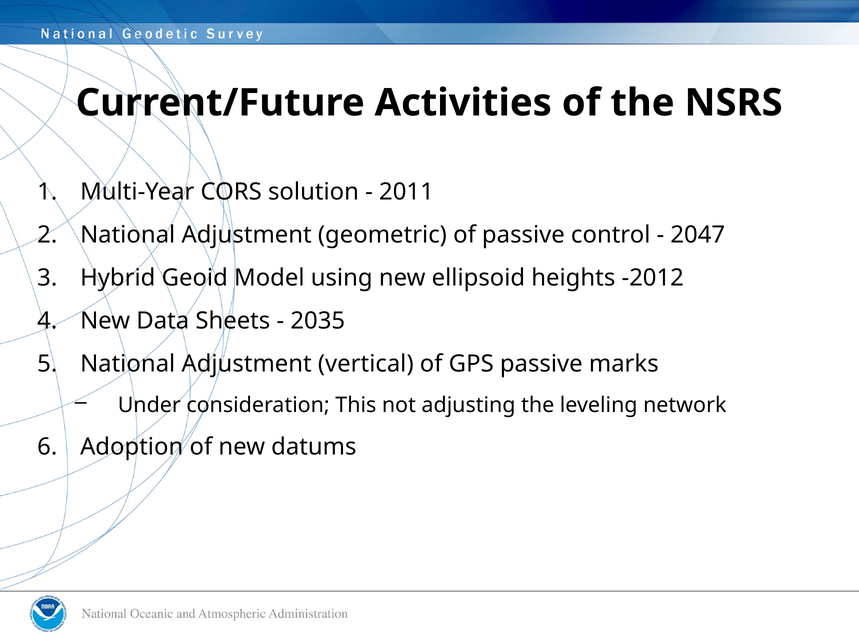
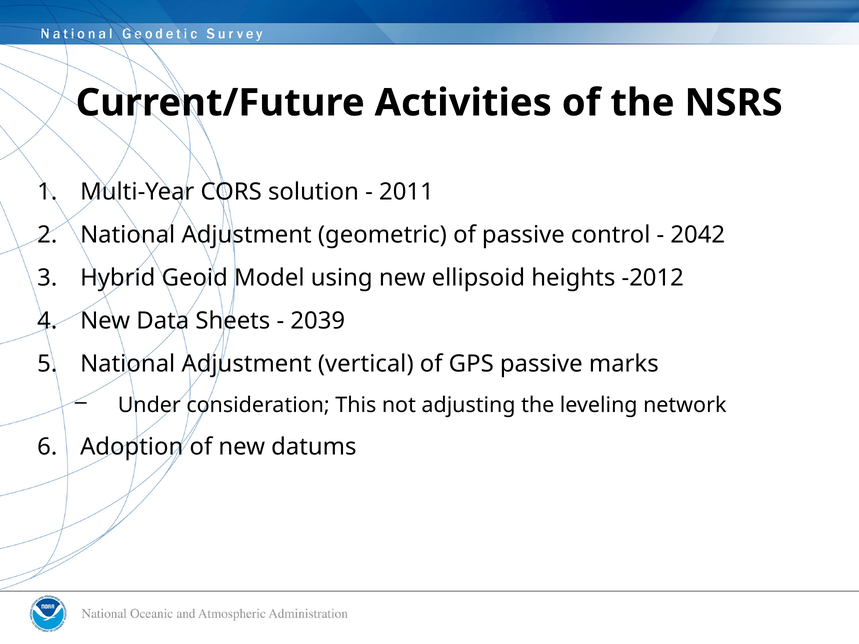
2047: 2047 -> 2042 (698, 235)
2035: 2035 -> 2039 (318, 321)
